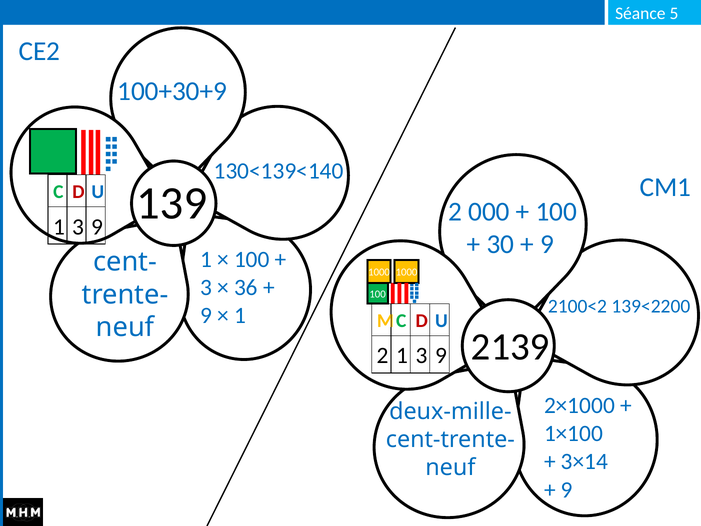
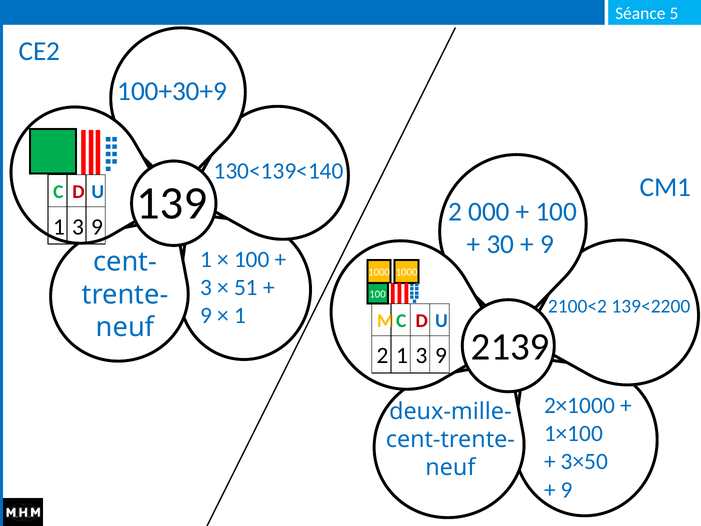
36: 36 -> 51 (246, 287)
3×14: 3×14 -> 3×50 (584, 462)
